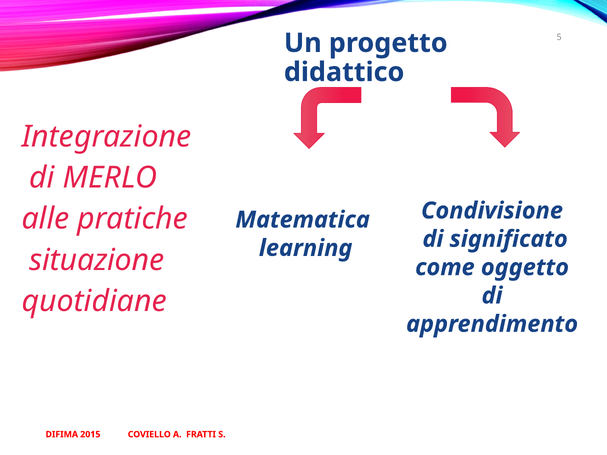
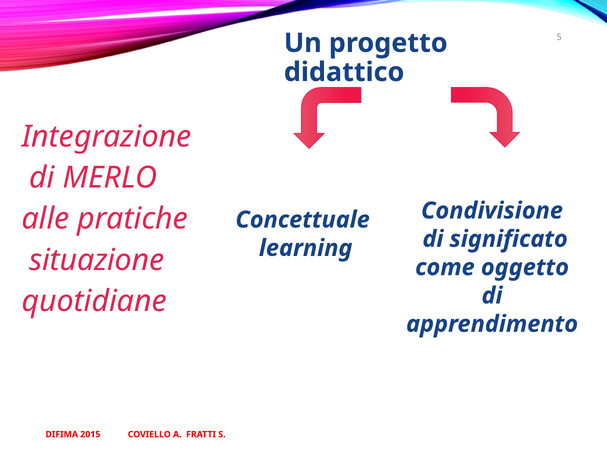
Matematica: Matematica -> Concettuale (303, 220)
